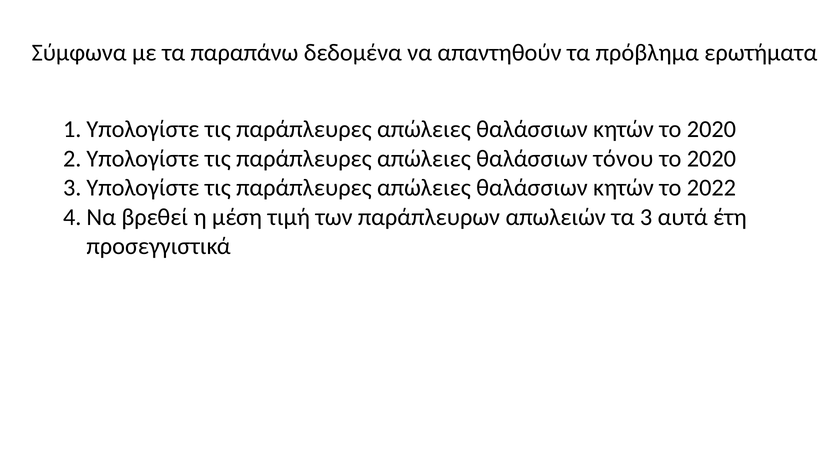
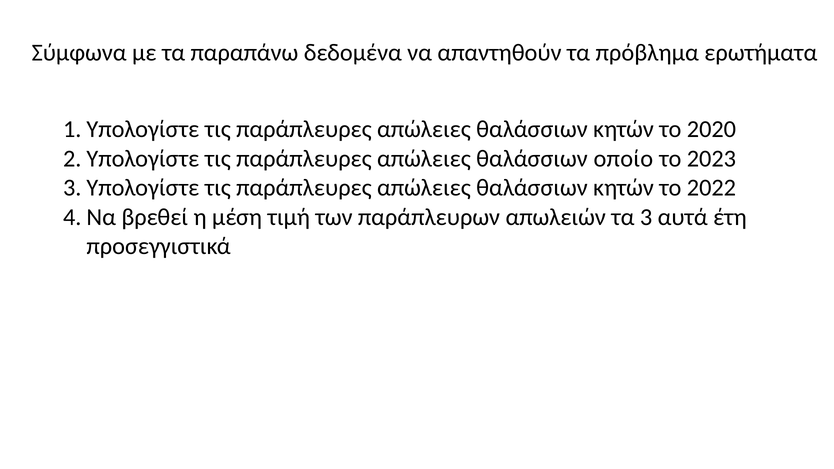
τόνου: τόνου -> οποίο (623, 159)
2020: 2020 -> 2023 (711, 159)
